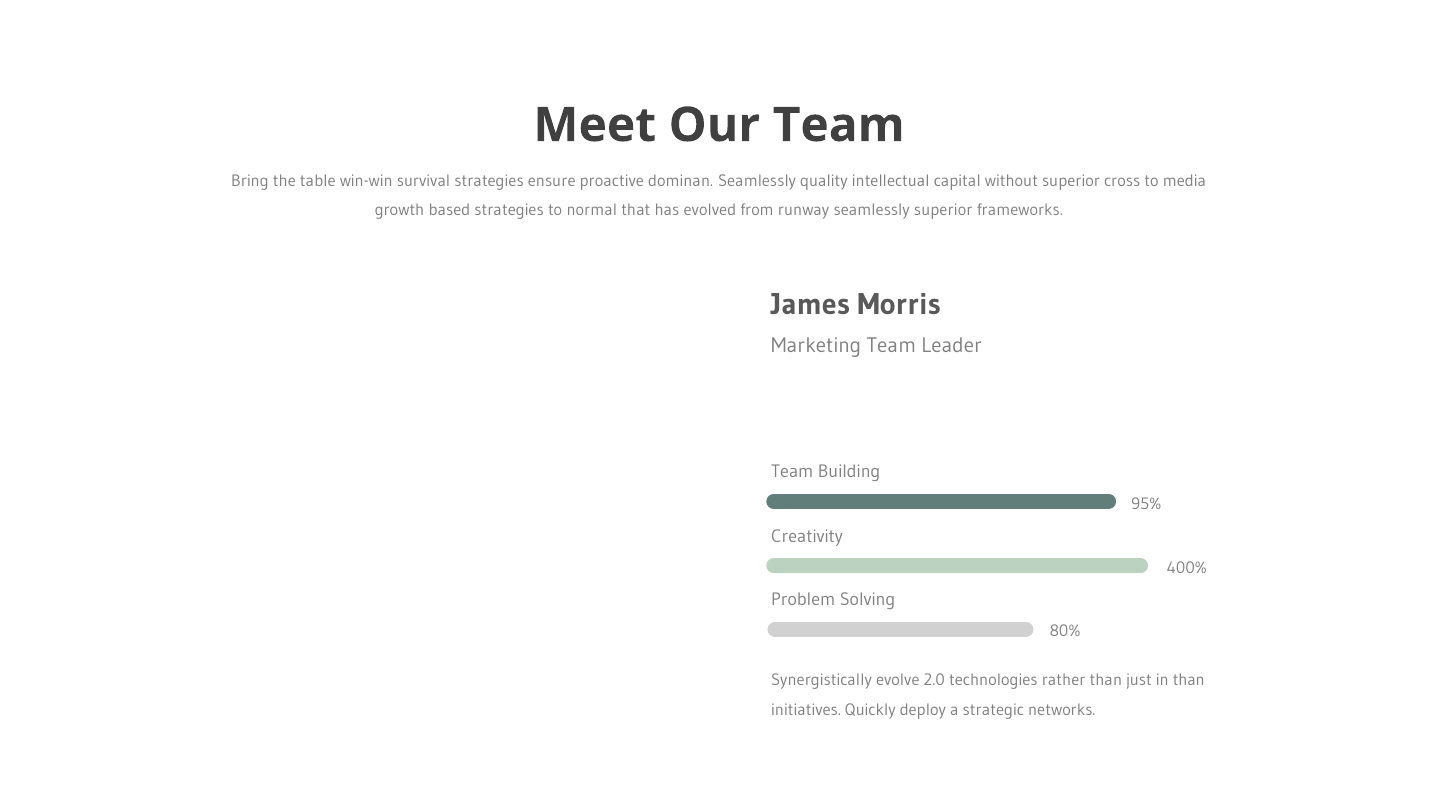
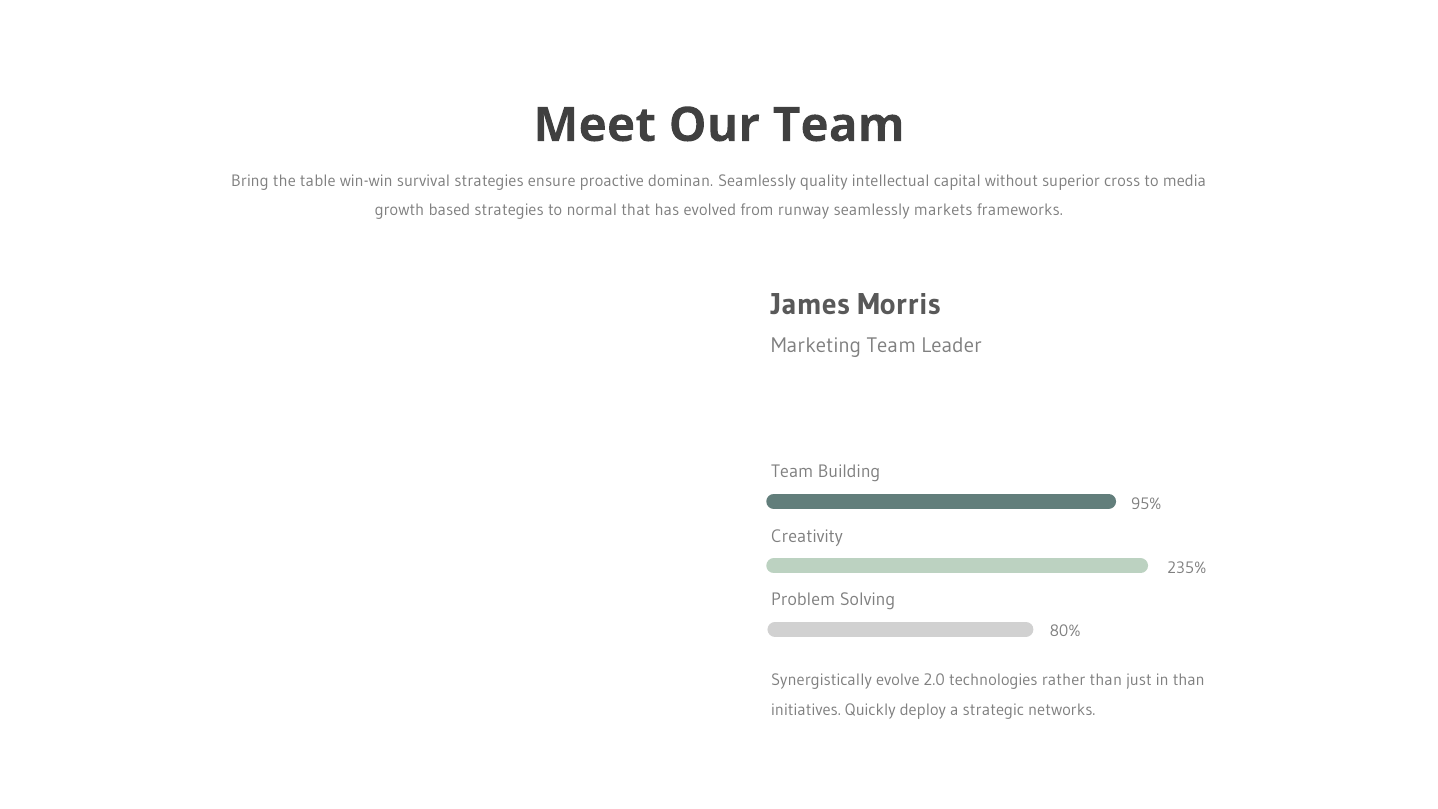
seamlessly superior: superior -> markets (943, 210)
400%: 400% -> 235% (1187, 568)
